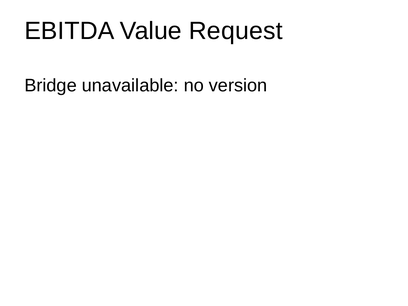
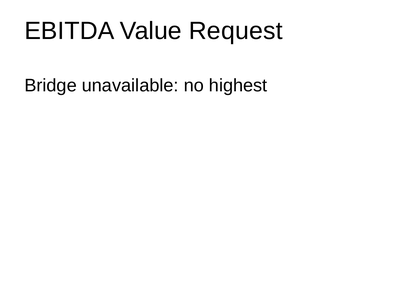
version: version -> highest (238, 86)
